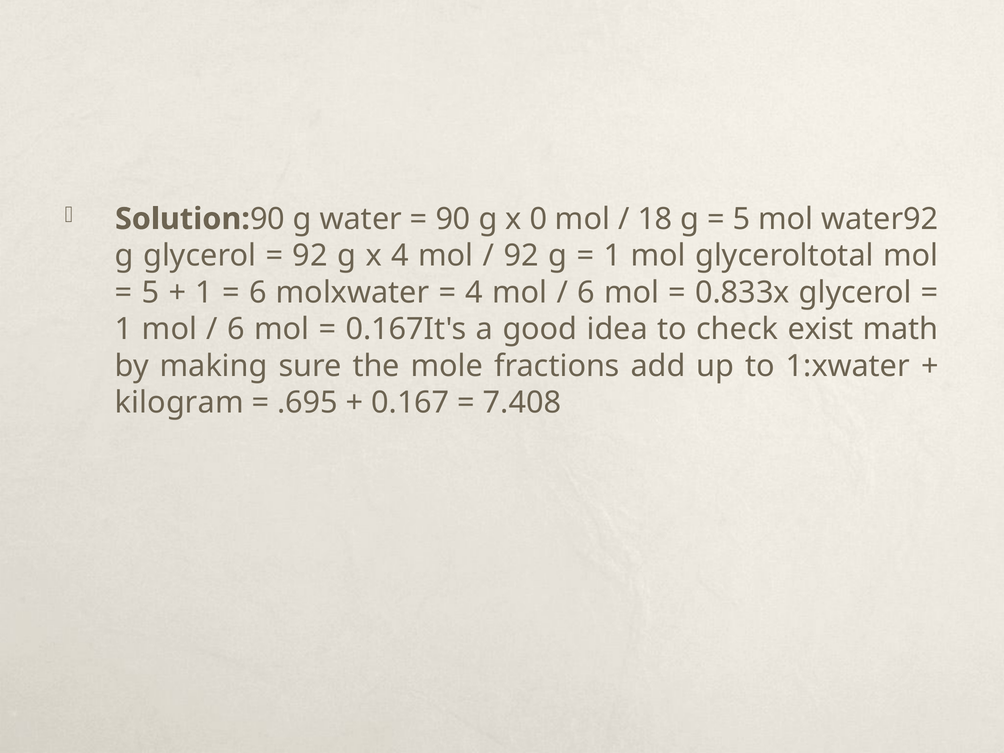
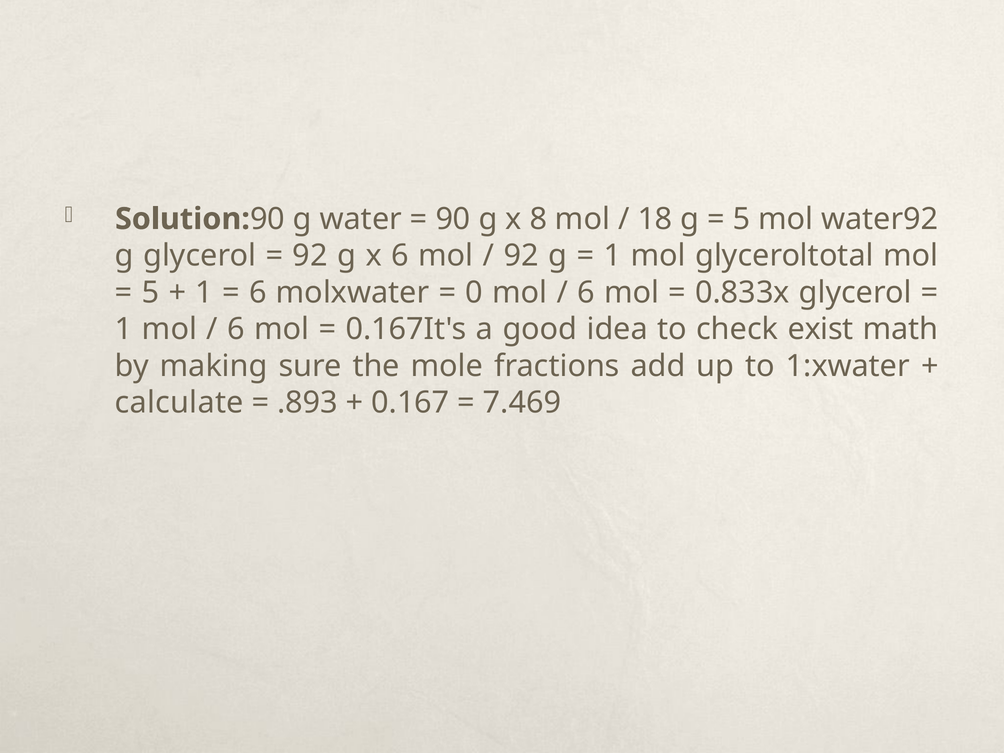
0: 0 -> 8 (538, 219)
x 4: 4 -> 6 (400, 256)
4: 4 -> 0 (474, 292)
kilogram: kilogram -> calculate (179, 403)
.695: .695 -> .893 (308, 403)
7.408: 7.408 -> 7.469 (522, 403)
